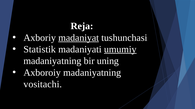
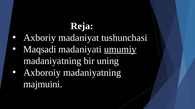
madaniyat underline: present -> none (79, 38)
Statistik: Statistik -> Maqsadi (40, 50)
vositachi: vositachi -> majmuini (43, 85)
